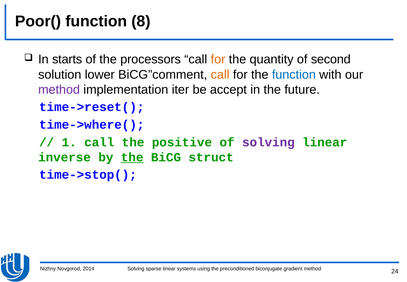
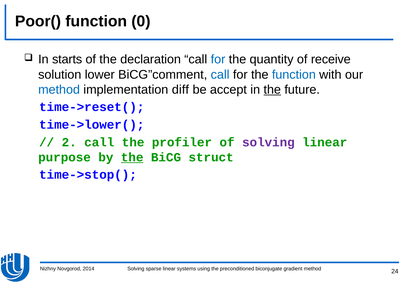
8: 8 -> 0 (141, 21)
processors: processors -> declaration (151, 59)
for colour: orange -> blue (218, 59)
second: second -> receive (331, 59)
call colour: orange -> blue (220, 74)
method colour: purple -> blue (59, 90)
iter: iter -> diff (180, 90)
the underline: none -> present (272, 90)
time->where(: time->where( -> time->lower( (92, 125)
1: 1 -> 2 (69, 142)
positive: positive -> profiler (182, 142)
inverse: inverse -> purpose (65, 157)
